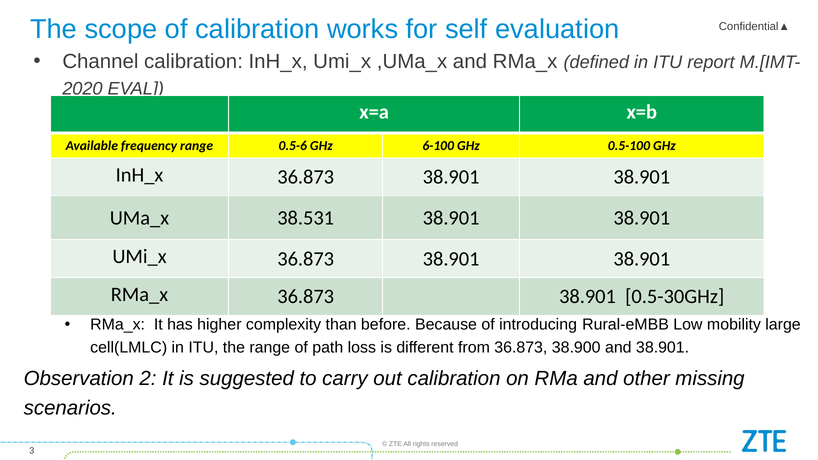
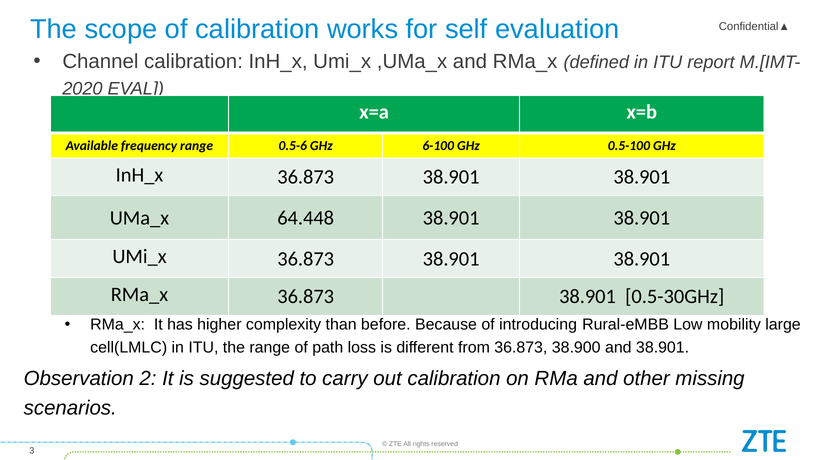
38.531: 38.531 -> 64.448 (306, 218)
